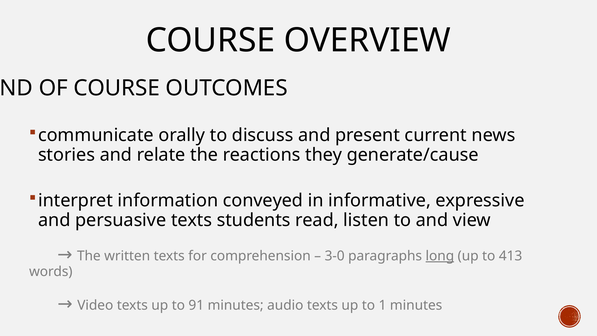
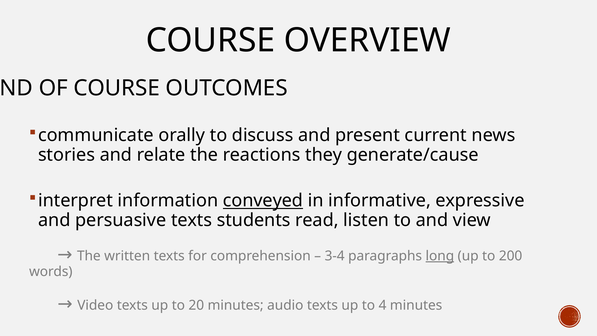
conveyed underline: none -> present (263, 201)
3-0: 3-0 -> 3-4 (335, 256)
413: 413 -> 200 (511, 256)
91: 91 -> 20 (196, 305)
1: 1 -> 4 (383, 305)
